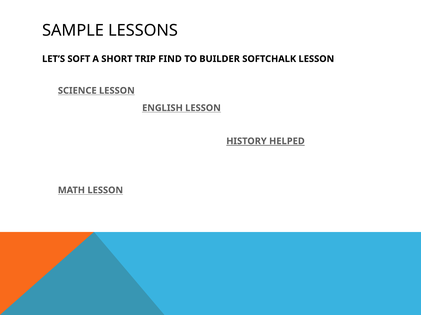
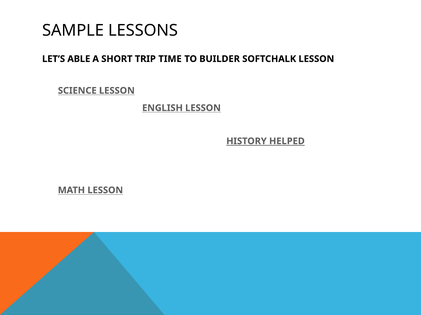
SOFT: SOFT -> ABLE (79, 59)
FIND: FIND -> TIME (170, 59)
